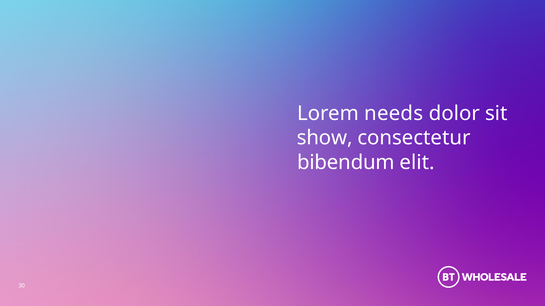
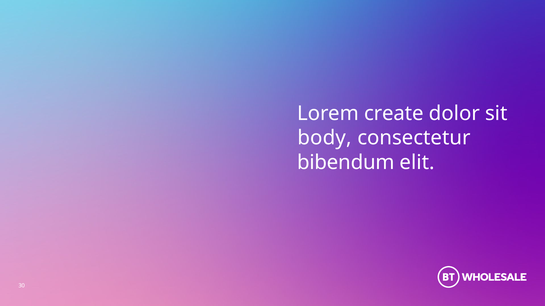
needs: needs -> create (394, 114)
show: show -> body (325, 138)
